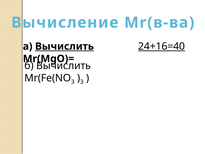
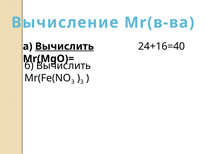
24+16=40 underline: present -> none (162, 46)
